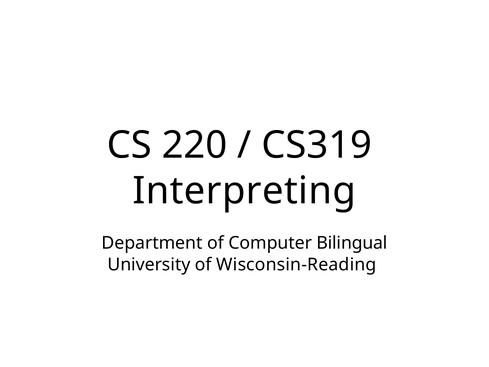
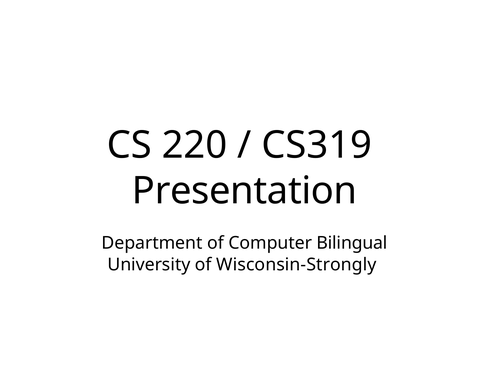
Interpreting: Interpreting -> Presentation (245, 191)
Wisconsin-Reading: Wisconsin-Reading -> Wisconsin-Strongly (296, 264)
